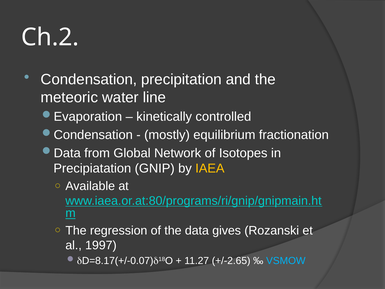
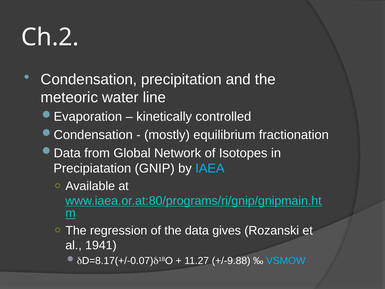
IAEA colour: yellow -> light blue (210, 168)
1997: 1997 -> 1941 (101, 245)
+/-2.65: +/-2.65 -> +/-9.88 (231, 260)
